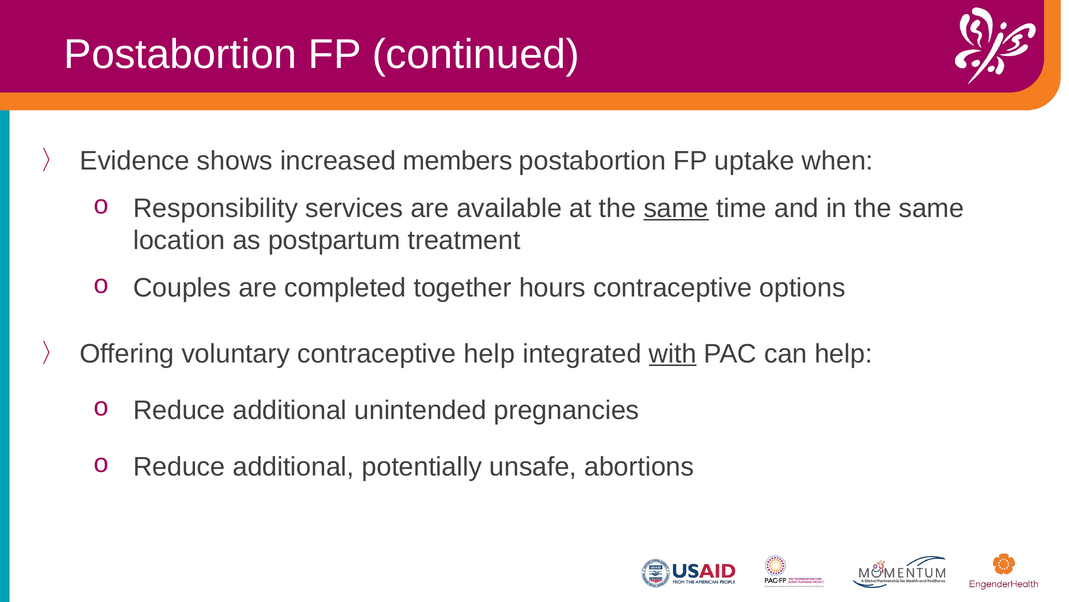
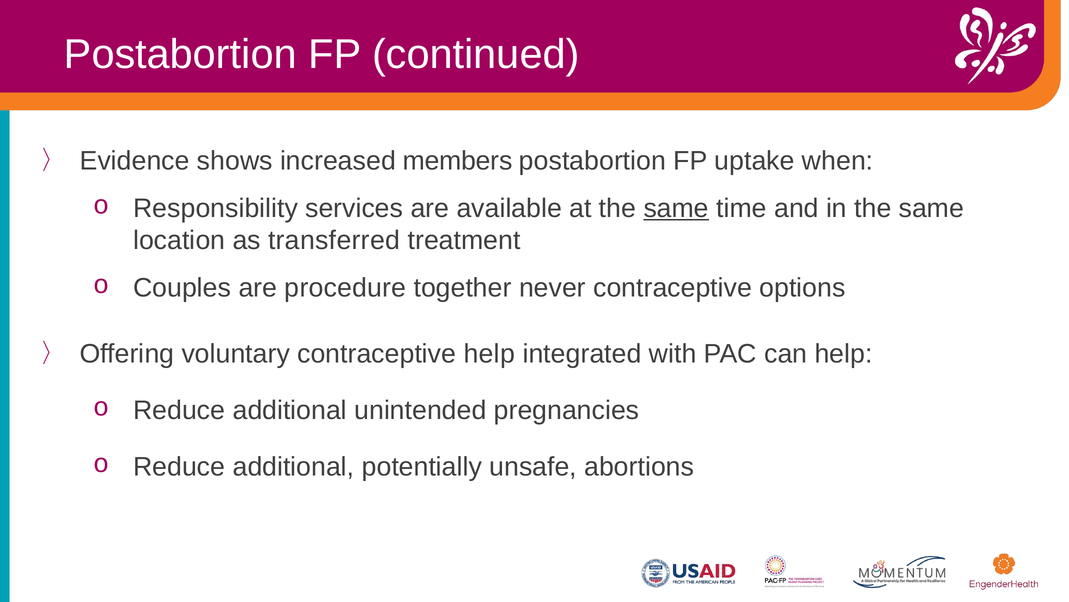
postpartum: postpartum -> transferred (334, 240)
completed: completed -> procedure (345, 288)
hours: hours -> never (552, 288)
with underline: present -> none (673, 353)
